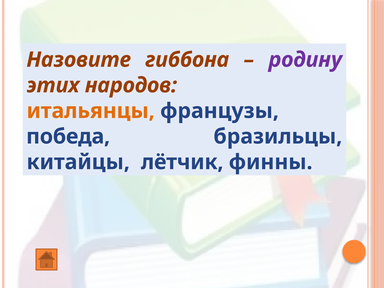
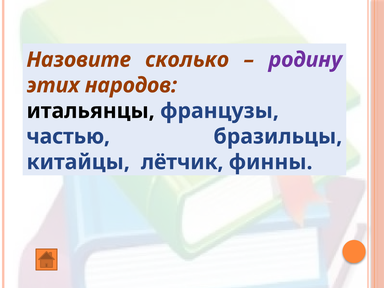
гиббона: гиббона -> сколько (187, 60)
итальянцы colour: orange -> black (91, 111)
победа: победа -> частью (68, 137)
